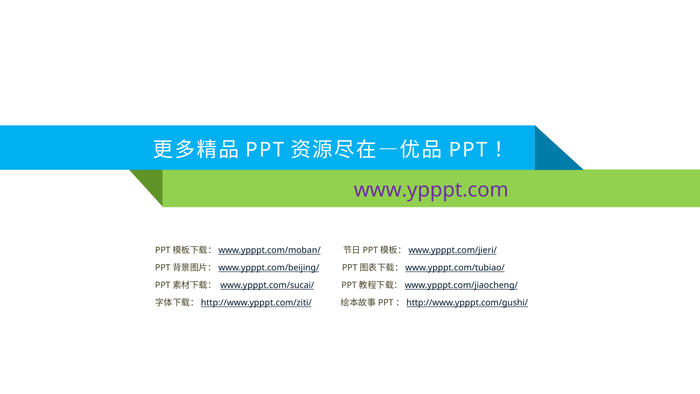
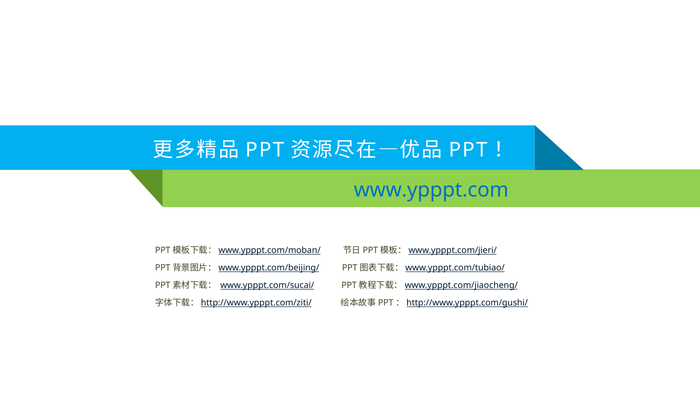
www.ypppt.com colour: purple -> blue (431, 190)
